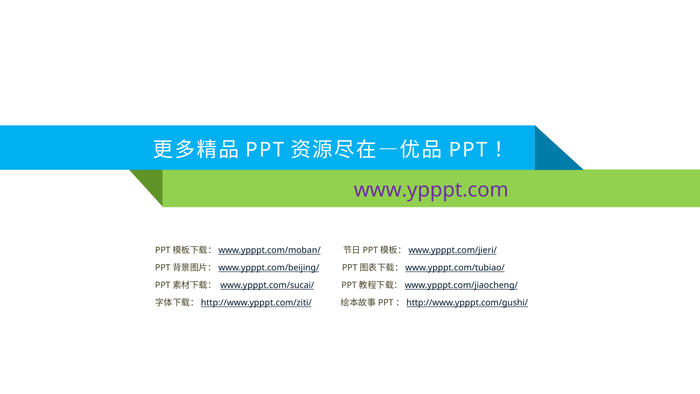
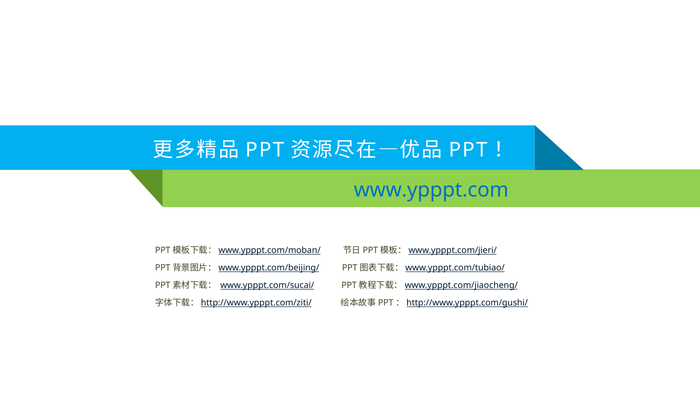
www.ypppt.com colour: purple -> blue (431, 190)
